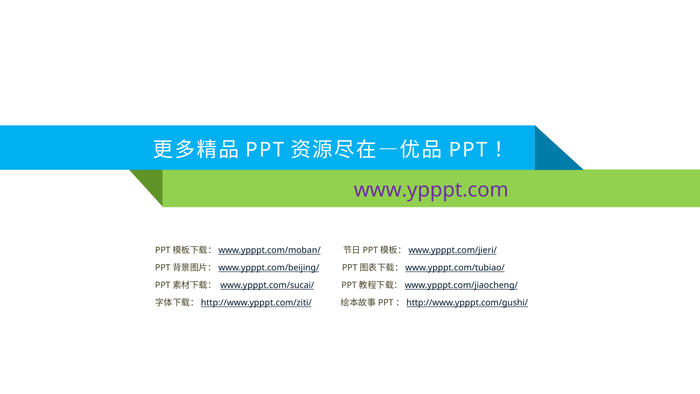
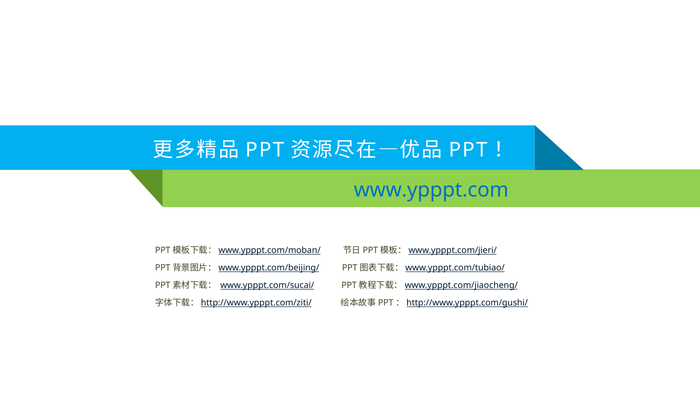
www.ypppt.com colour: purple -> blue (431, 190)
